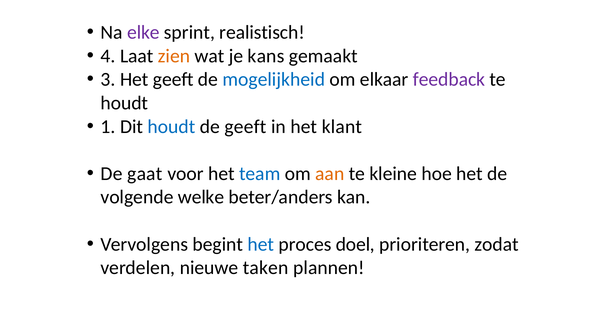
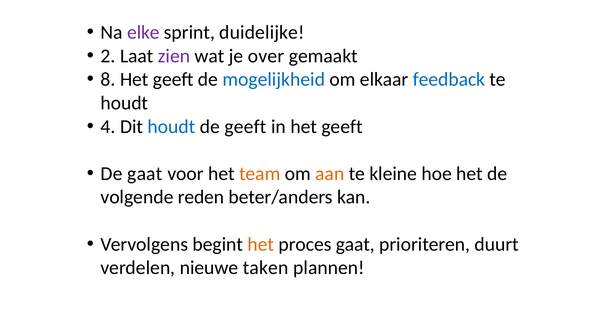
realistisch: realistisch -> duidelijke (262, 32)
4: 4 -> 2 (108, 56)
zien colour: orange -> purple (174, 56)
kans: kans -> over (266, 56)
3: 3 -> 8 (108, 80)
feedback colour: purple -> blue (449, 80)
1: 1 -> 4 (108, 127)
in het klant: klant -> geeft (342, 127)
team colour: blue -> orange (260, 174)
welke: welke -> reden (201, 197)
het colour: blue -> orange (261, 244)
proces doel: doel -> gaat (355, 244)
zodat: zodat -> duurt (497, 244)
